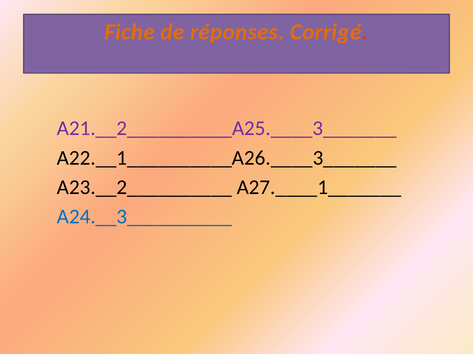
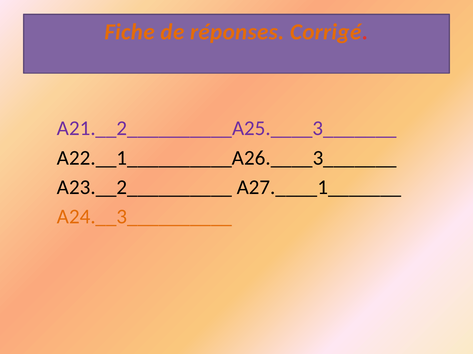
А24.__3__________ colour: blue -> orange (144, 217)
